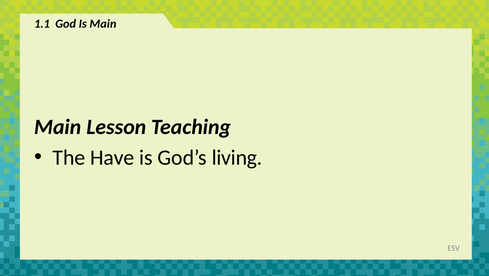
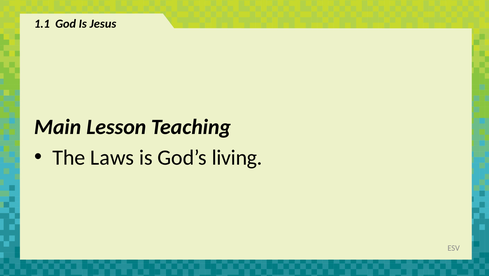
Is Main: Main -> Jesus (103, 24)
Have: Have -> Laws (112, 157)
